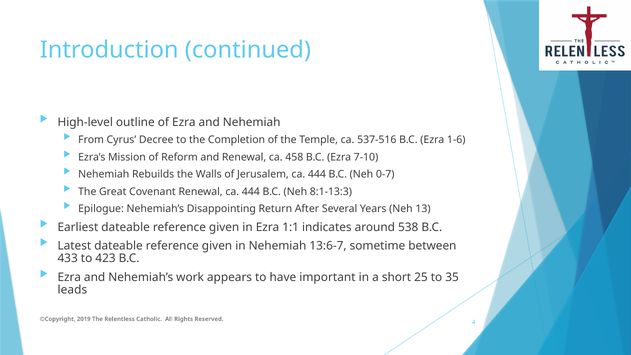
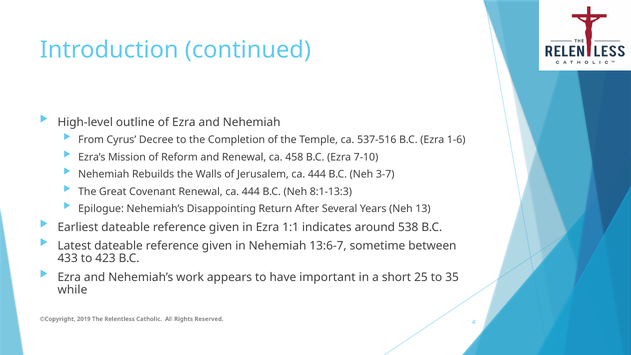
0-7: 0-7 -> 3-7 (385, 174)
leads: leads -> while (72, 290)
